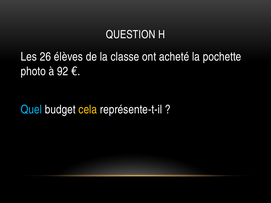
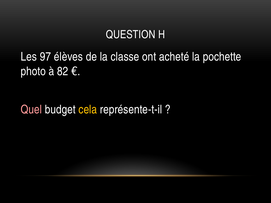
26: 26 -> 97 (45, 57)
92: 92 -> 82 (63, 71)
Quel colour: light blue -> pink (31, 110)
